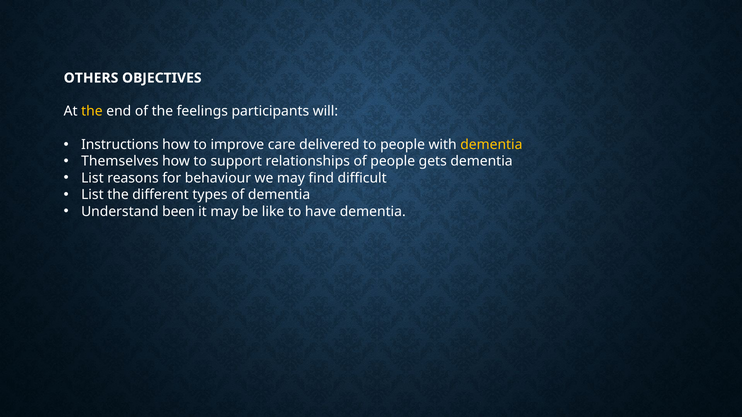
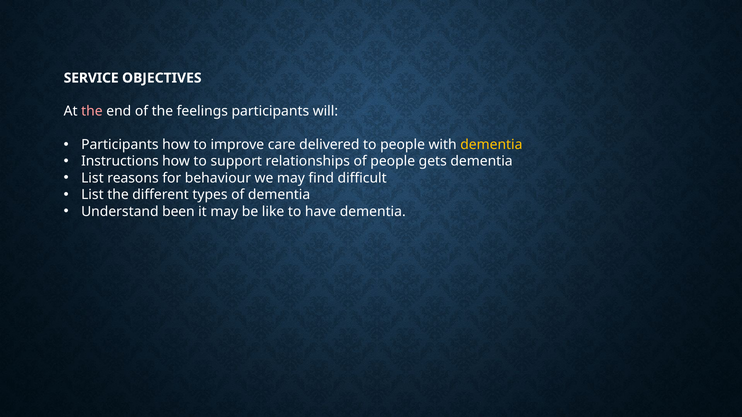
OTHERS: OTHERS -> SERVICE (91, 78)
the colour: yellow -> pink (92, 111)
Instructions: Instructions -> Participants (120, 145)
Themselves: Themselves -> Instructions (120, 162)
